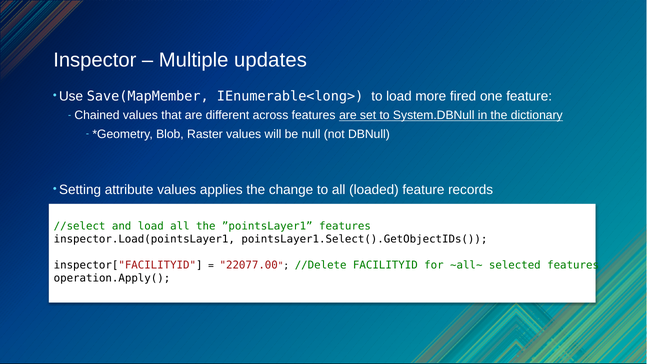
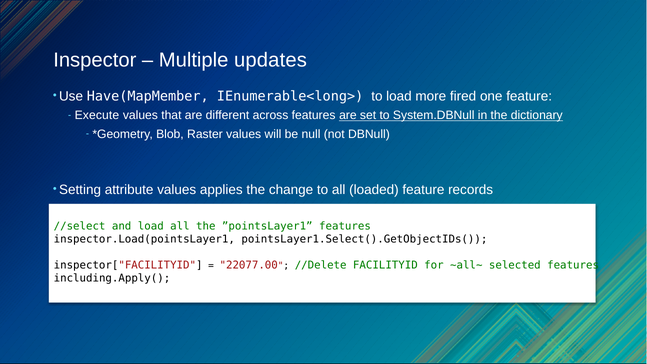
Save(MapMember: Save(MapMember -> Have(MapMember (148, 96)
Chained: Chained -> Execute (97, 115)
operation.Apply(: operation.Apply( -> including.Apply( (112, 278)
